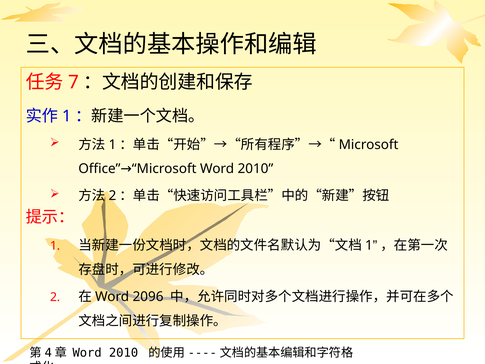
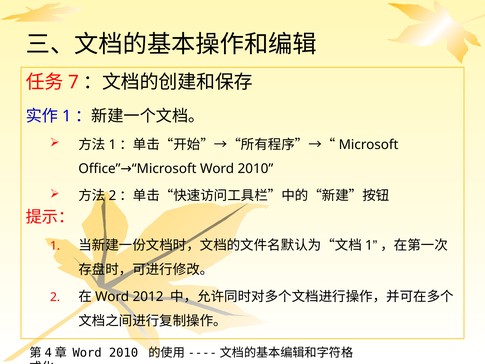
2096: 2096 -> 2012 (148, 296)
